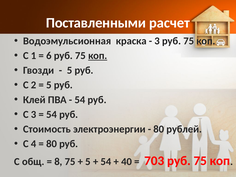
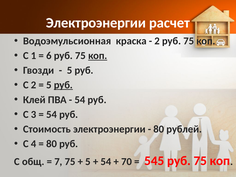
Поставленными: Поставленными -> Электроэнергии (96, 23)
3: 3 -> 2 (157, 41)
руб underline: none -> present (63, 85)
8: 8 -> 7 (58, 162)
40: 40 -> 70 (127, 162)
703: 703 -> 545 (154, 161)
